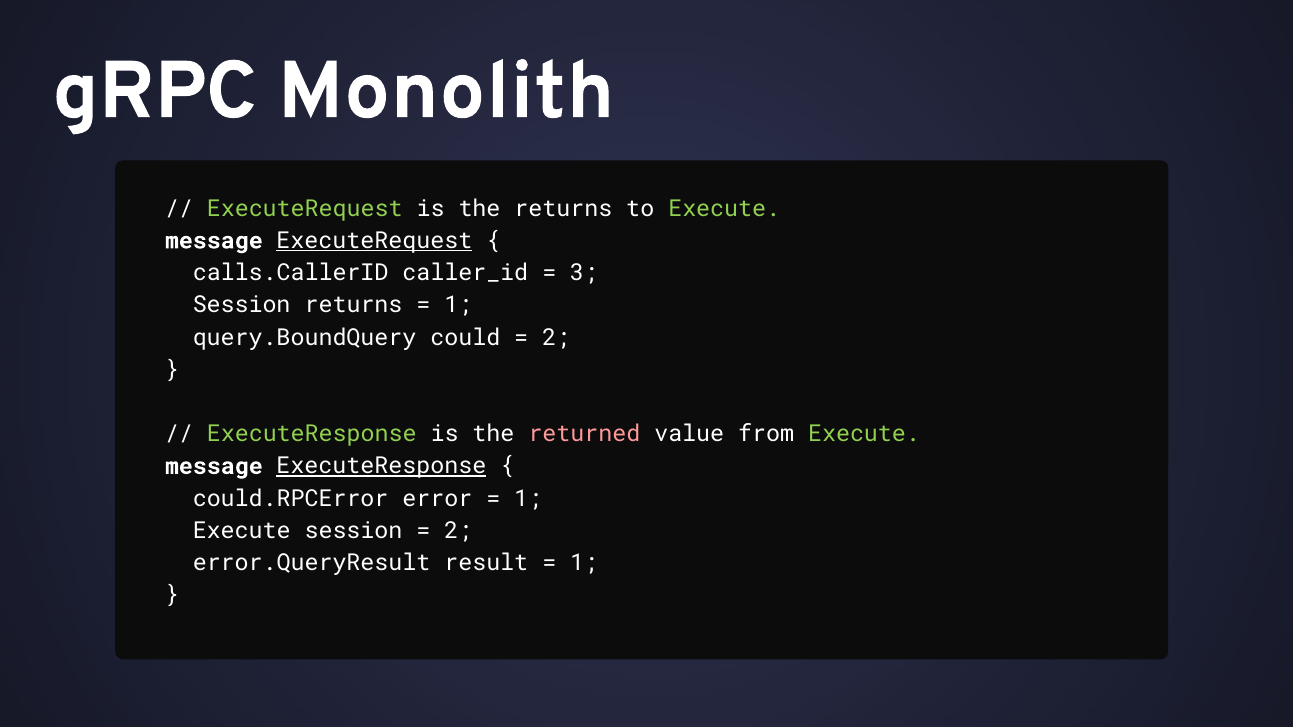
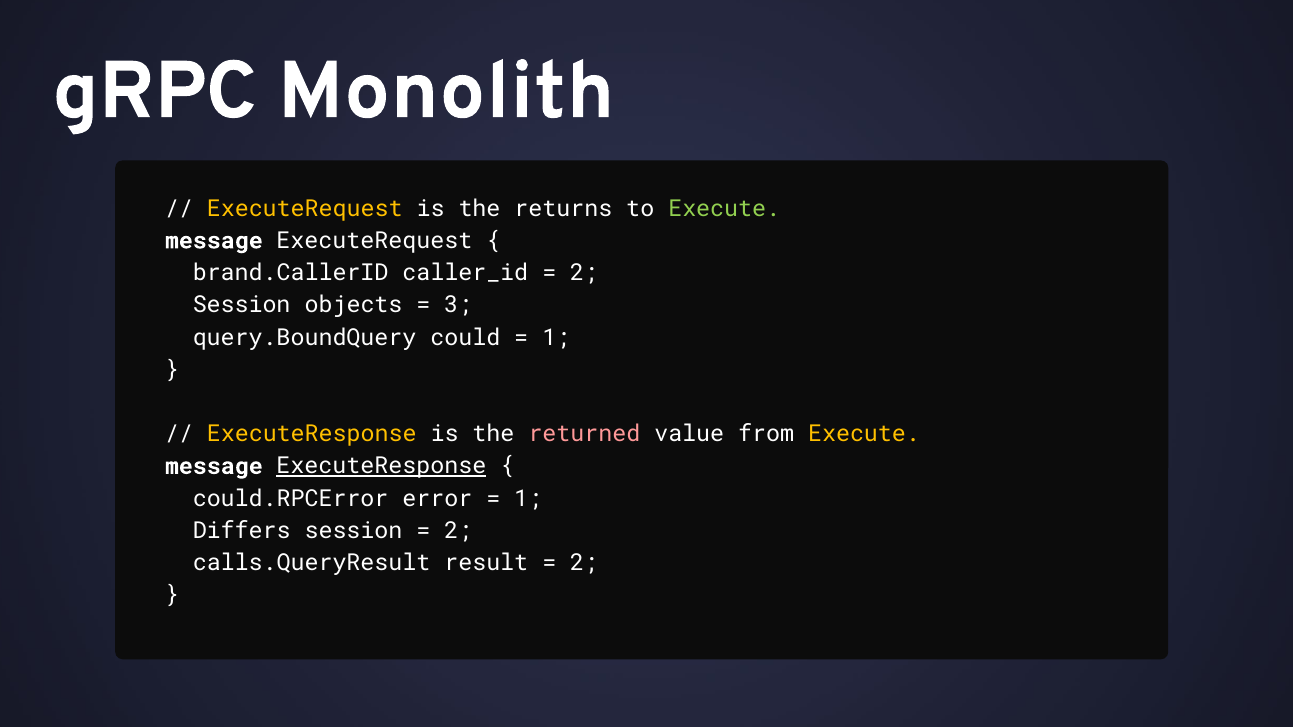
ExecuteRequest colour: light green -> yellow (305, 209)
ExecuteRequest underline: present -> none (374, 241)
calls.CallerID: calls.CallerID -> brand.CallerID (291, 273)
3: 3 -> 2 (584, 273)
Session returns: returns -> objects (354, 305)
1: 1 -> 3 (458, 305)
2: 2 -> 1 (556, 337)
ExecuteResponse colour: light green -> yellow (312, 434)
Execute colour: light green -> yellow (864, 434)
Execute: Execute -> Differs (242, 531)
error.QueryResult: error.QueryResult -> calls.QueryResult (312, 563)
1: 1 -> 2 (584, 563)
